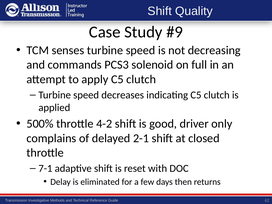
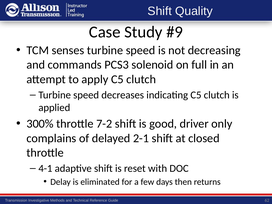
500%: 500% -> 300% (40, 124)
4-2: 4-2 -> 7-2 (104, 124)
7-1: 7-1 -> 4-1 (45, 168)
